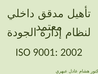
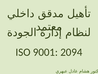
2002: 2002 -> 2094 (71, 52)
